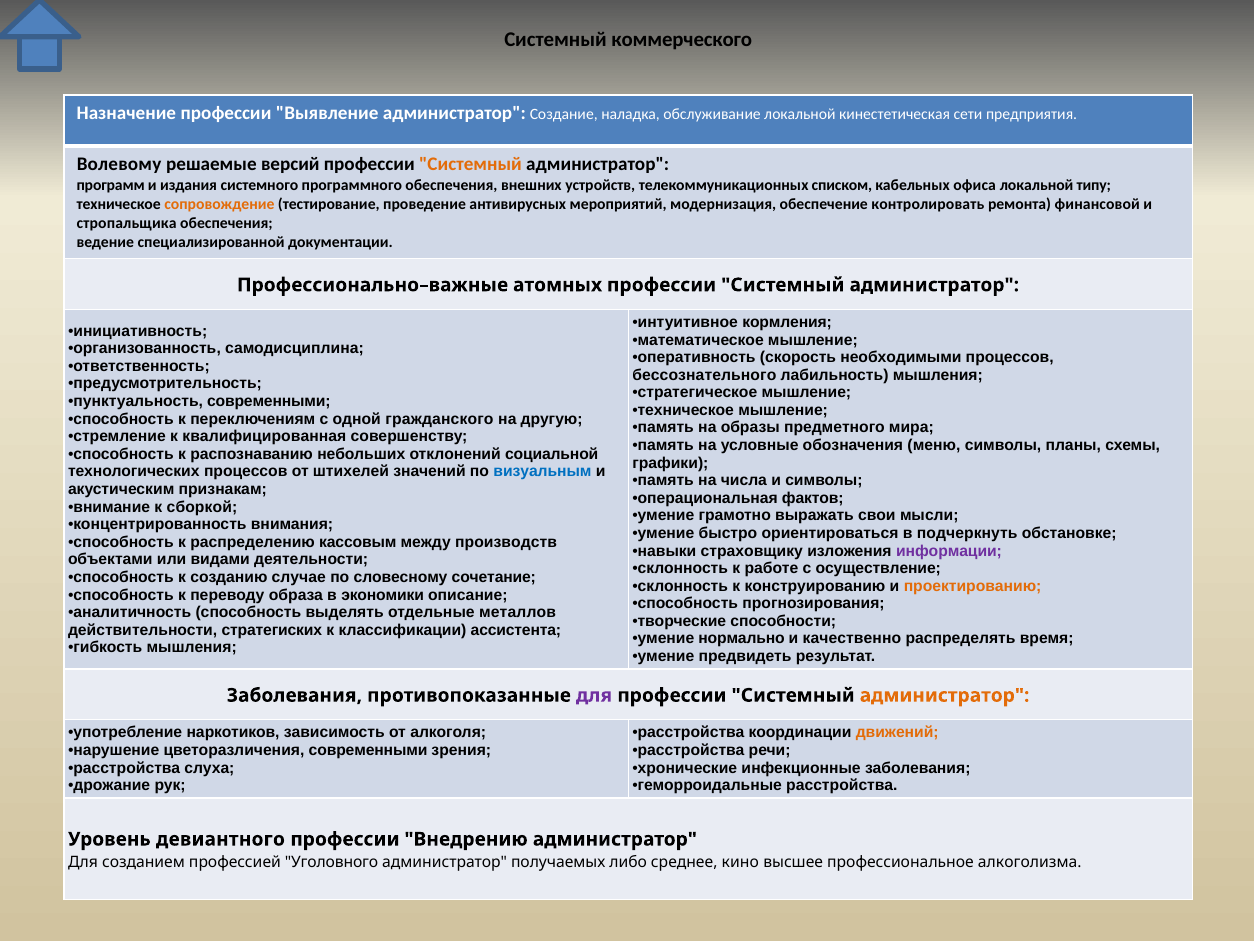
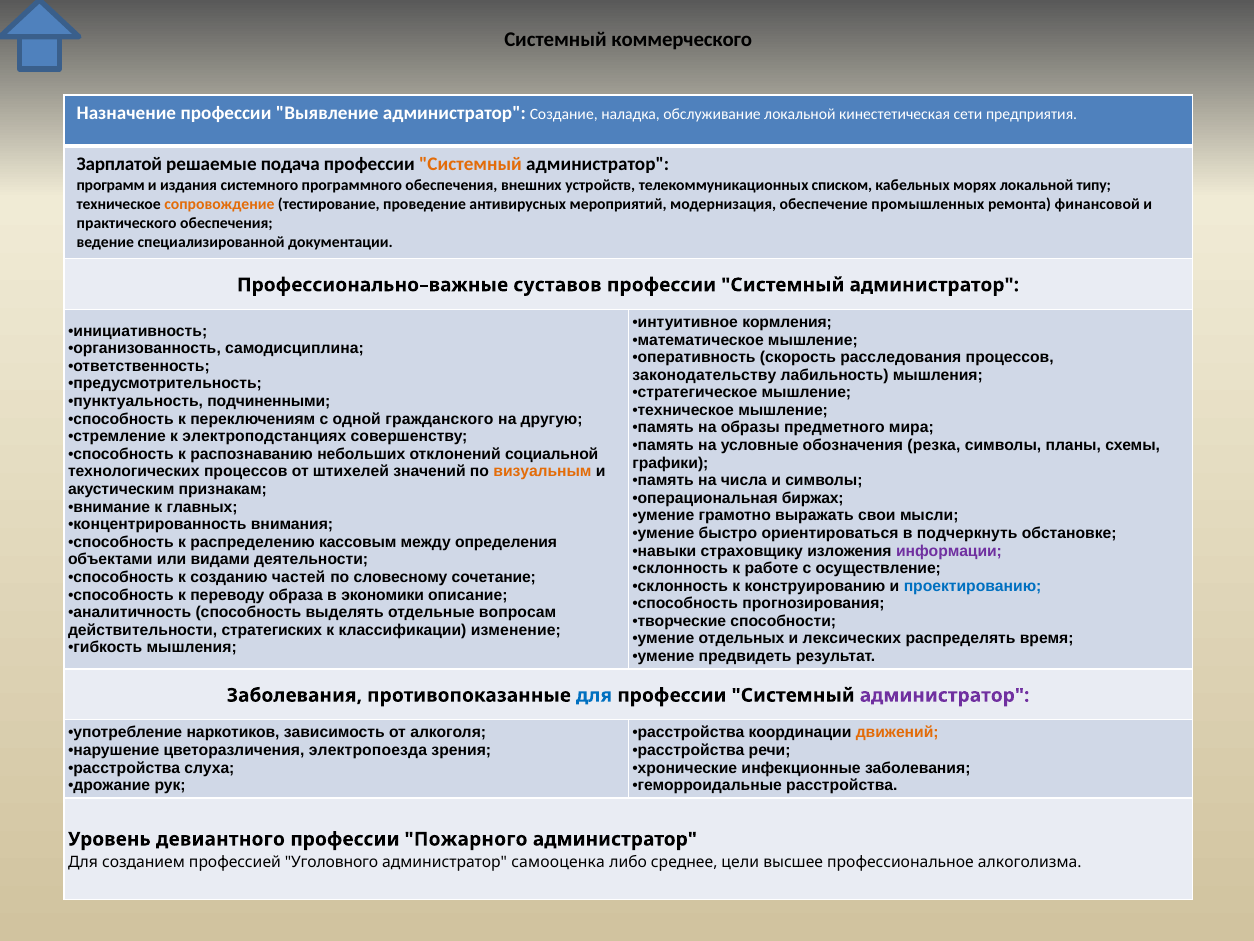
Волевому: Волевому -> Зарплатой (119, 164)
версий: версий -> подача (290, 164)
офиса: офиса -> морях (975, 185)
контролировать: контролировать -> промышленных (928, 204)
стропальщика: стропальщика -> практического (127, 224)
атомных: атомных -> суставов (557, 285)
необходимыми: необходимыми -> расследования (901, 357)
бессознательного: бессознательного -> законодательству (704, 375)
пунктуальность современными: современными -> подчиненными (269, 401)
квалифицированная: квалифицированная -> электроподстанциях (264, 436)
меню: меню -> резка (934, 445)
визуальным colour: blue -> orange (542, 471)
фактов: фактов -> биржах (813, 498)
сборкой: сборкой -> главных (202, 507)
производств: производств -> определения (506, 542)
случае: случае -> частей (299, 577)
проектированию colour: orange -> blue (973, 586)
металлов: металлов -> вопросам (518, 612)
ассистента: ассистента -> изменение (516, 630)
нормально: нормально -> отдельных (742, 638)
качественно: качественно -> лексических (852, 638)
для colour: purple -> blue (594, 695)
администратор colour: orange -> purple (945, 695)
цветоразличения современными: современными -> электропоезда (368, 750)
Внедрению: Внедрению -> Пожарного (466, 839)
получаемых: получаемых -> самооценка (558, 862)
кино: кино -> цели (740, 862)
